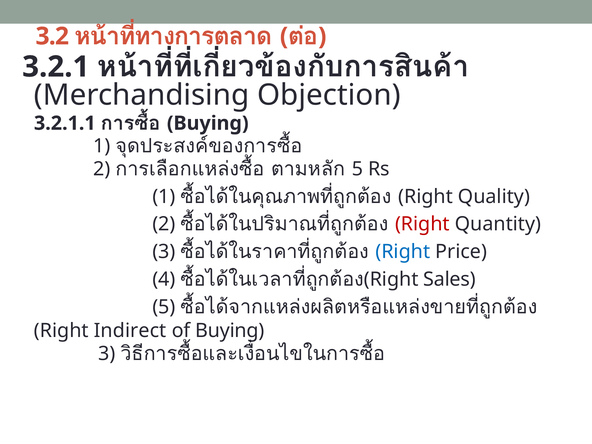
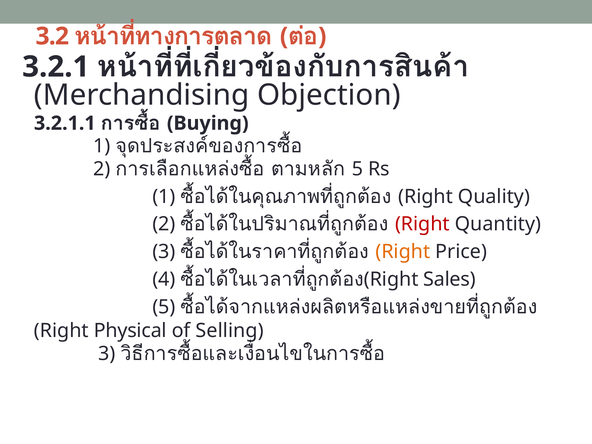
Right colour: blue -> orange (403, 252)
Indirect: Indirect -> Physical (130, 331)
of Buying: Buying -> Selling (230, 331)
